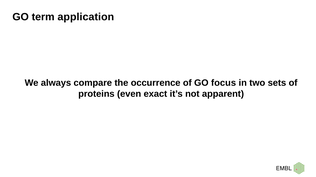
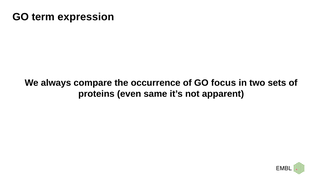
application: application -> expression (86, 17)
exact: exact -> same (155, 94)
